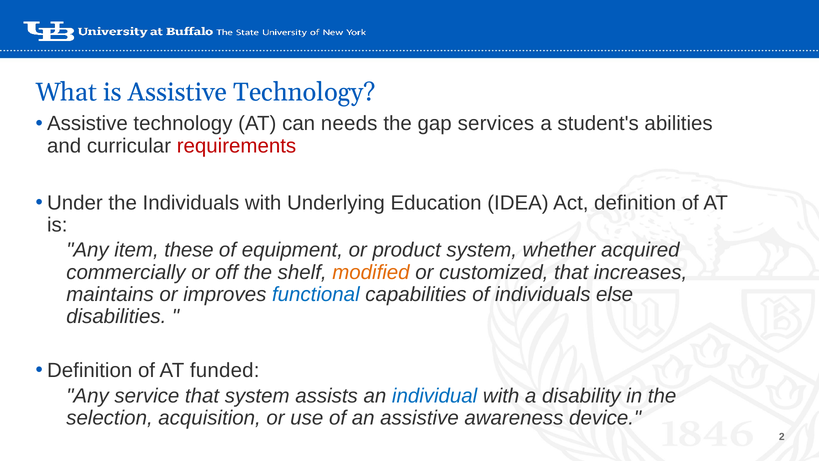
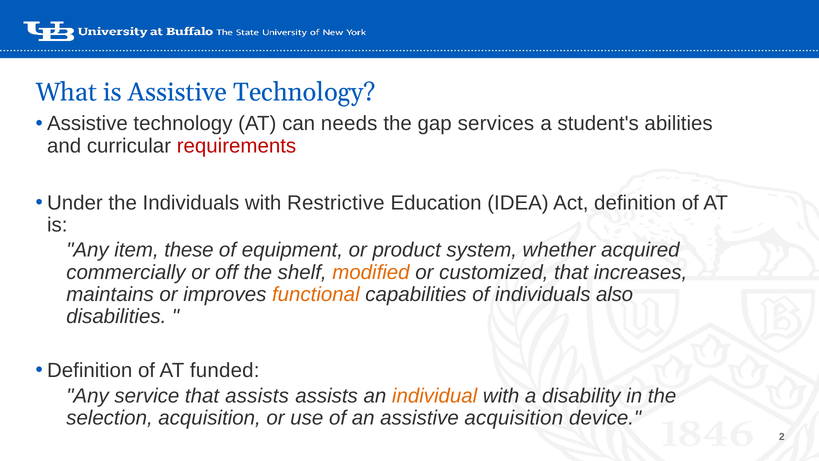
Underlying: Underlying -> Restrictive (336, 203)
functional colour: blue -> orange (316, 294)
else: else -> also (615, 294)
that system: system -> assists (257, 395)
individual colour: blue -> orange (435, 395)
assistive awareness: awareness -> acquisition (514, 418)
